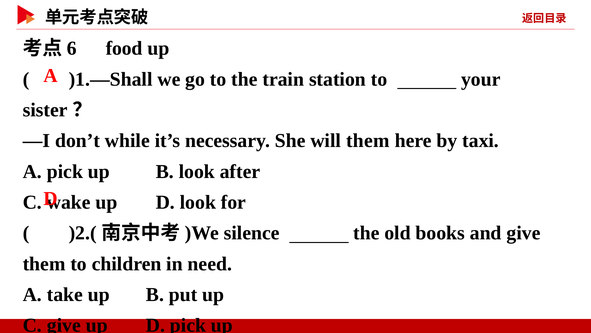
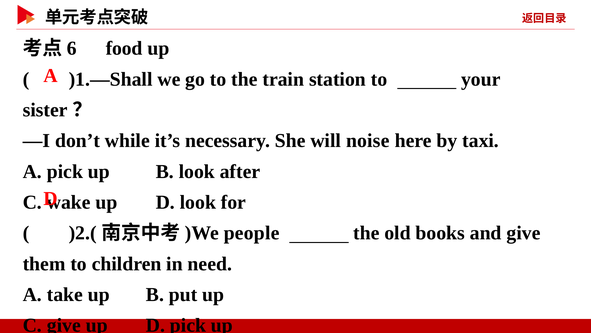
will them: them -> noise (368, 141)
silence: silence -> people (252, 233)
